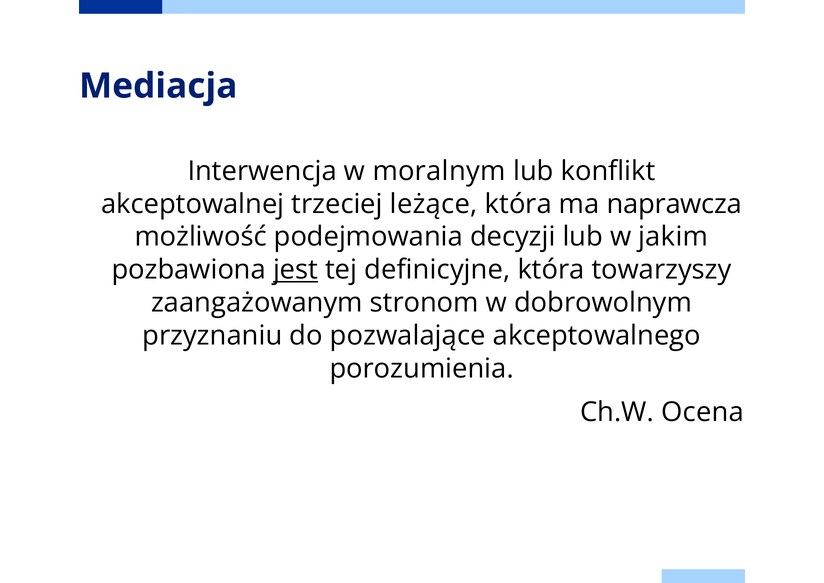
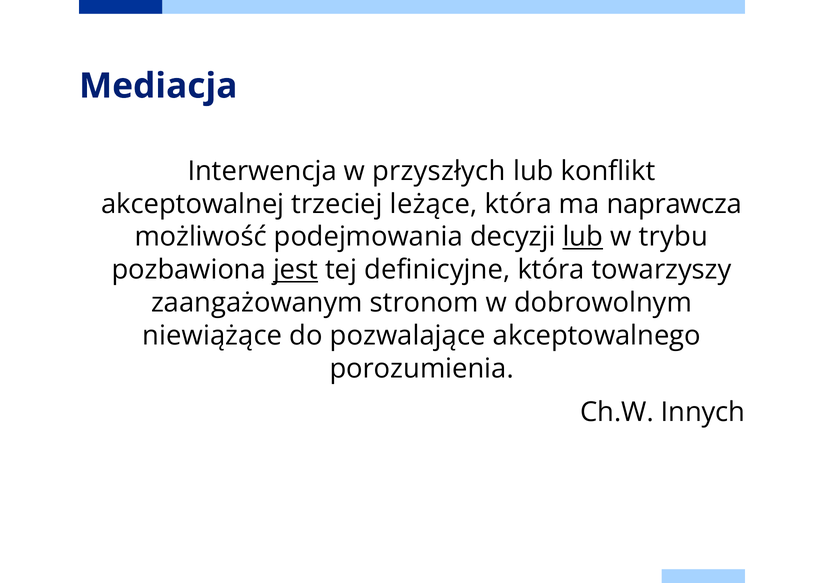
moralnym: moralnym -> przyszłych (439, 171)
lub underline: none -> present (583, 237)
jakim: jakim -> trybu (673, 237)
przyznaniu: przyznaniu -> niewiążące (212, 335)
Ocena: Ocena -> Innych (703, 412)
